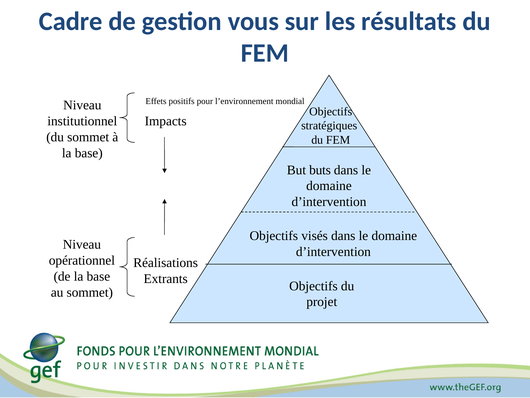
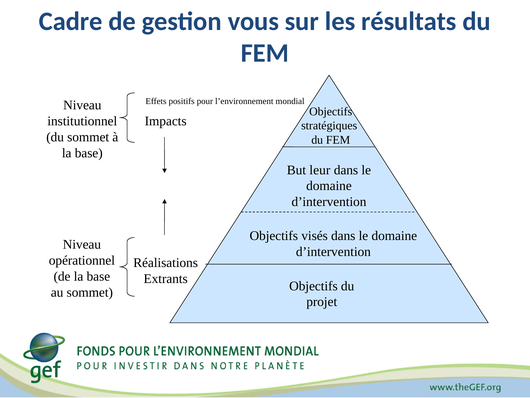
buts: buts -> leur (320, 170)
